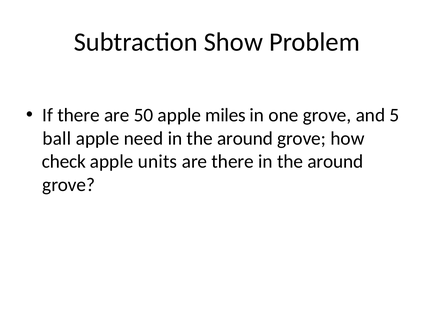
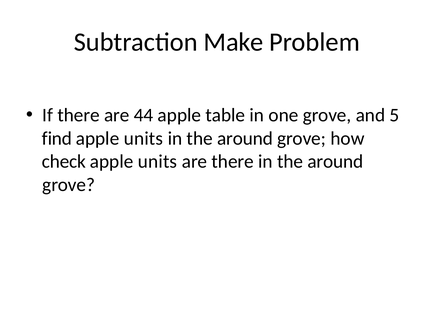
Show: Show -> Make (234, 42)
50: 50 -> 44 (143, 115)
miles: miles -> table (225, 115)
ball: ball -> find (57, 139)
need: need -> units (143, 139)
